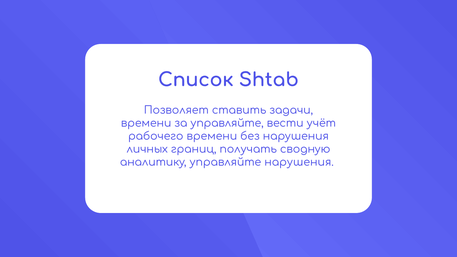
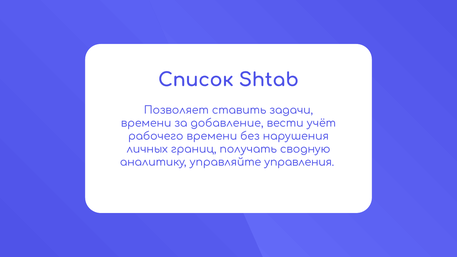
за управляйте: управляйте -> добавление (227, 123)
управляйте нарушения: нарушения -> управления (299, 162)
